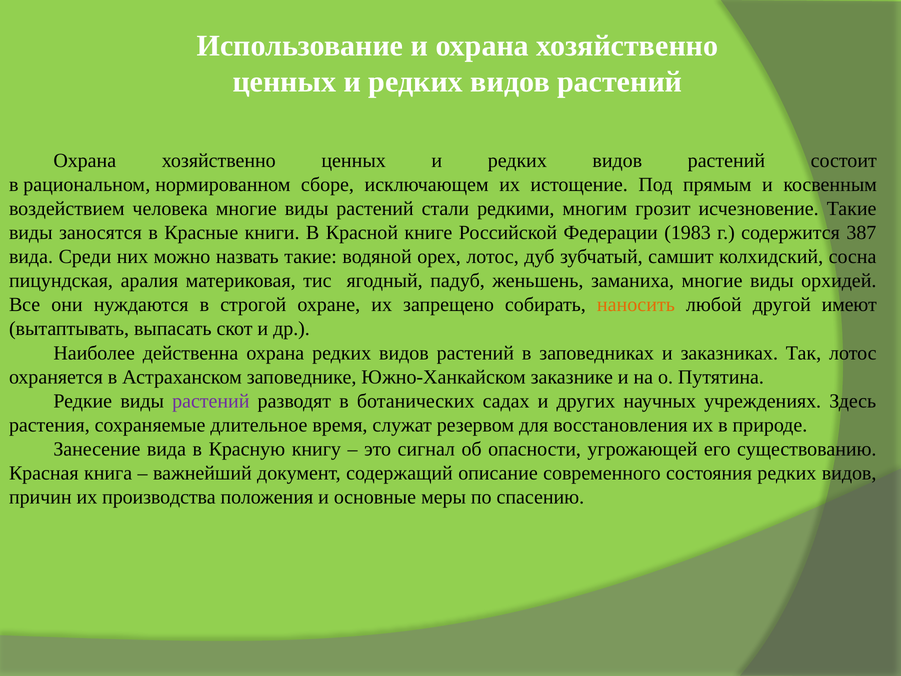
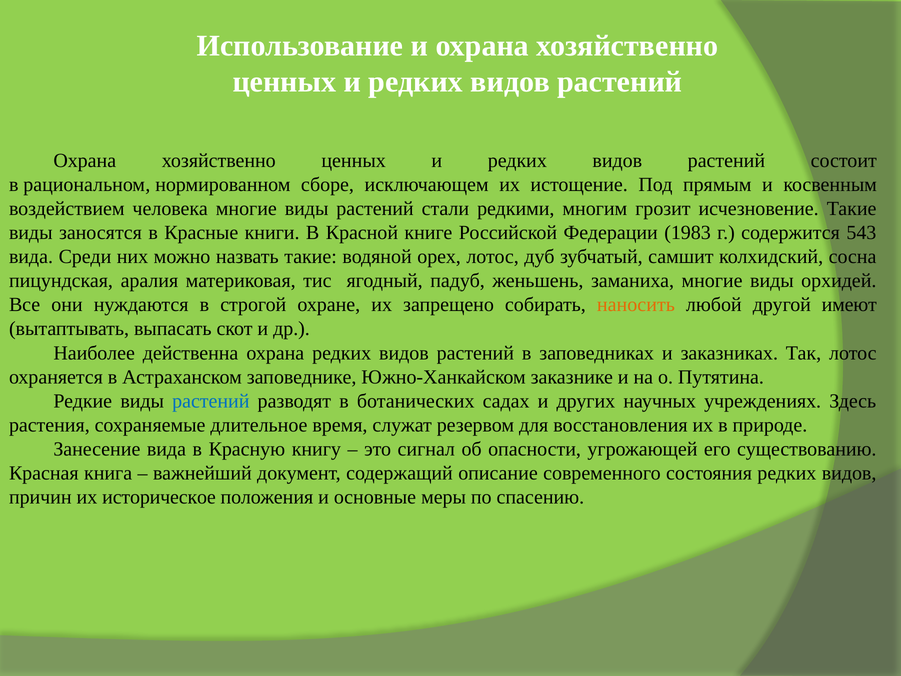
387: 387 -> 543 (861, 233)
растений colour: purple -> blue (211, 401)
производства: производства -> историческое (159, 497)
